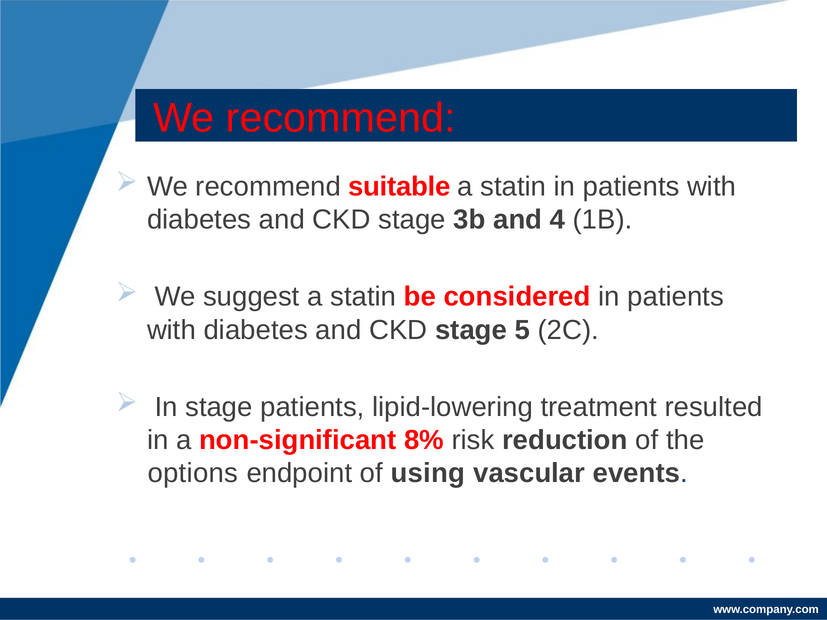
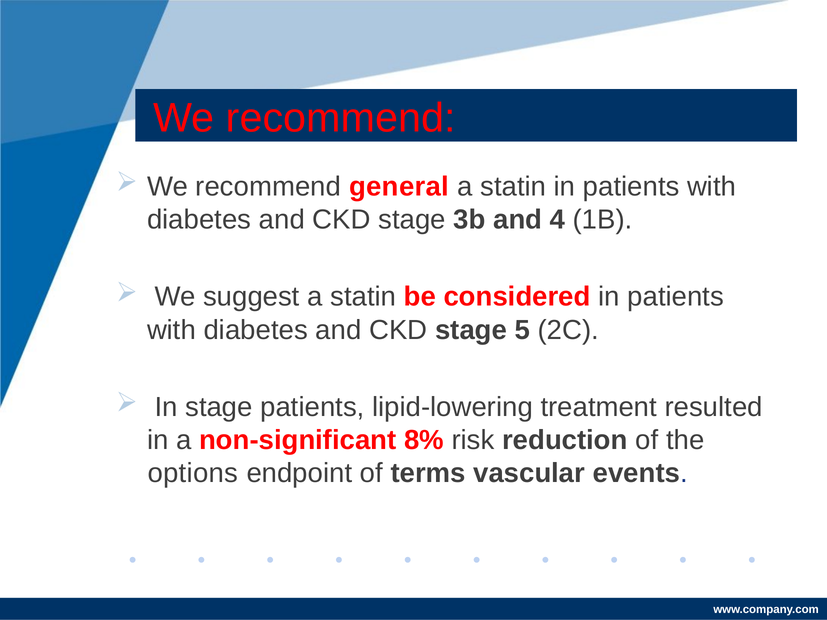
suitable: suitable -> general (399, 187)
using: using -> terms (428, 473)
